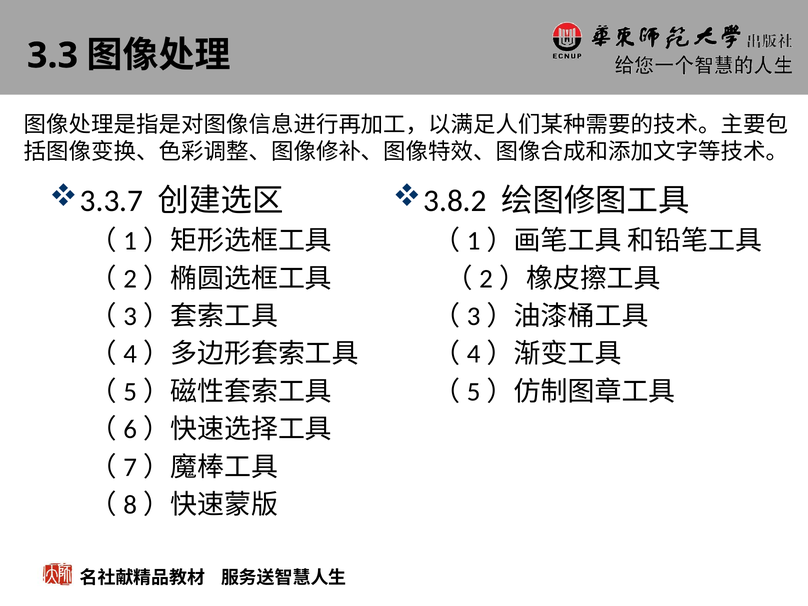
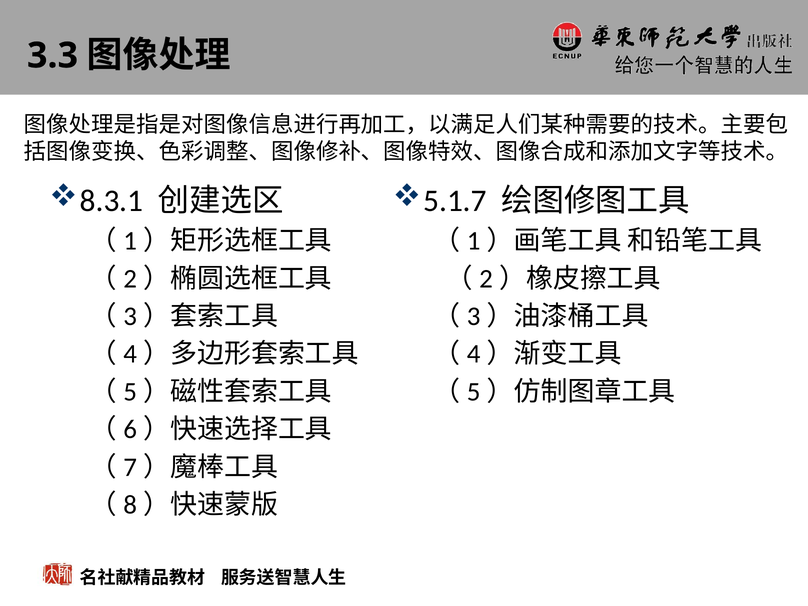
3.3.7: 3.3.7 -> 8.3.1 (111, 201)
3.8.2: 3.8.2 -> 5.1.7 (455, 201)
